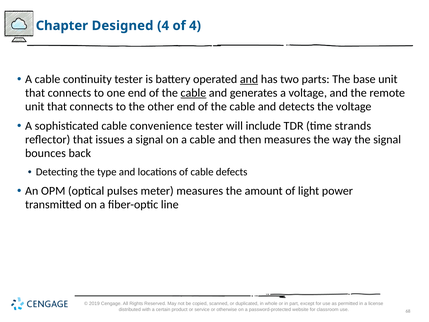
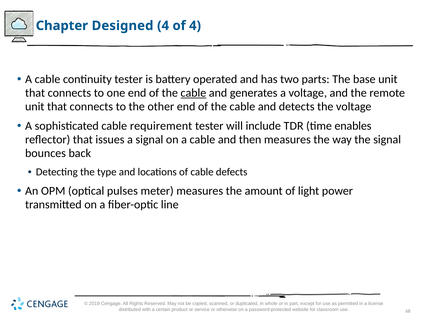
and underline: present -> none (249, 79)
convenience: convenience -> requirement (161, 126)
strands: strands -> enables (353, 126)
